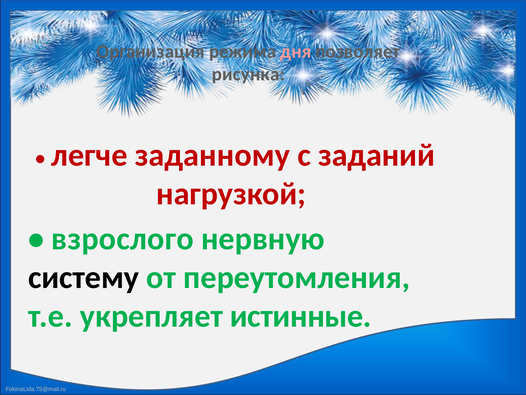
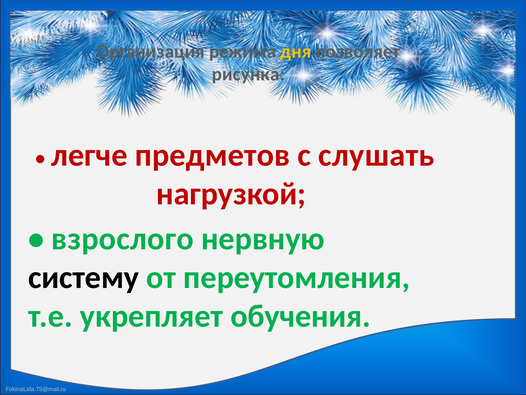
дня colour: pink -> yellow (296, 52)
заданному: заданному -> предметов (212, 155)
заданий: заданий -> слушать (376, 155)
истинные: истинные -> обучения (301, 316)
